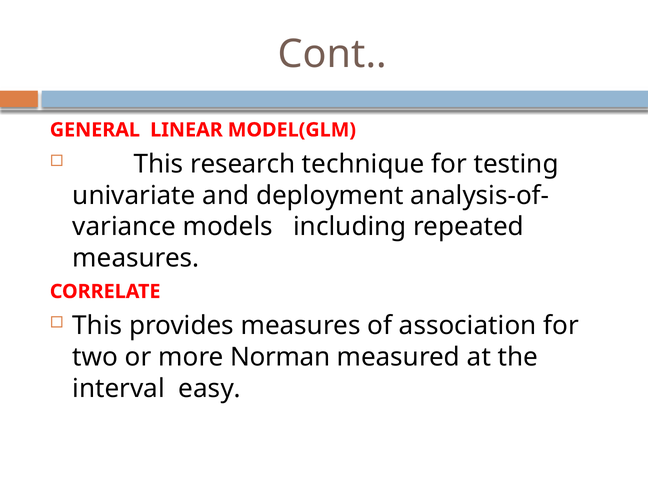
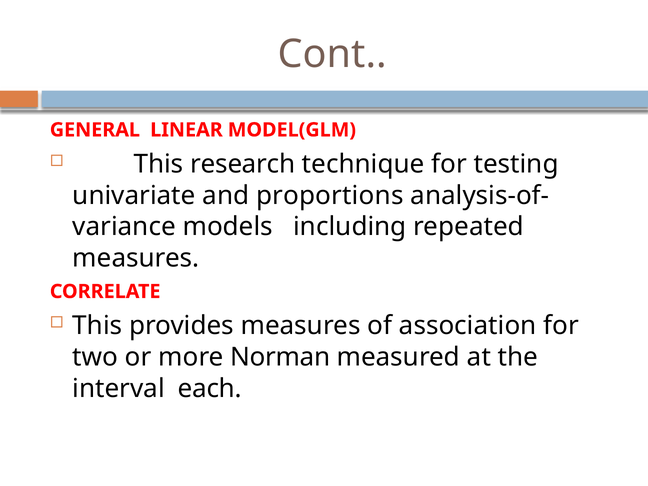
deployment: deployment -> proportions (330, 195)
easy: easy -> each (210, 388)
